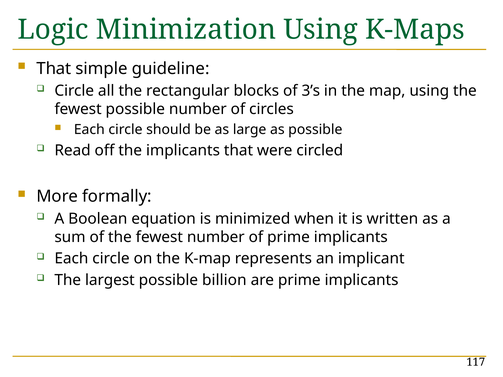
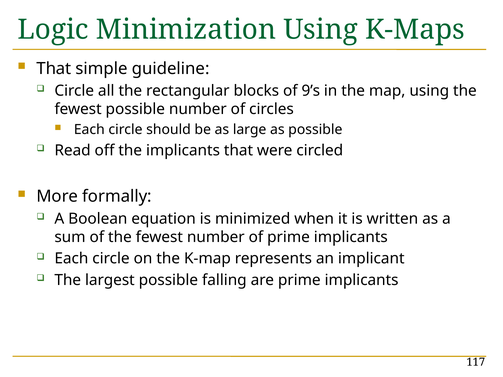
3’s: 3’s -> 9’s (311, 91)
billion: billion -> falling (224, 280)
